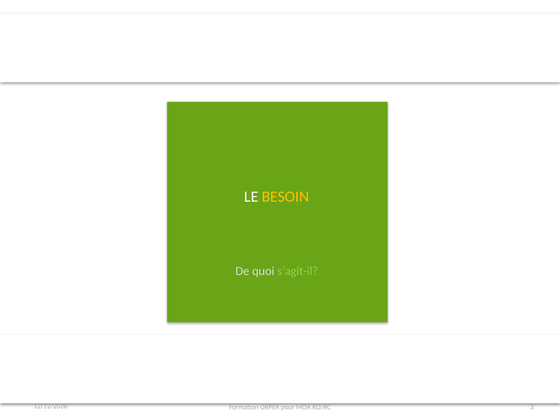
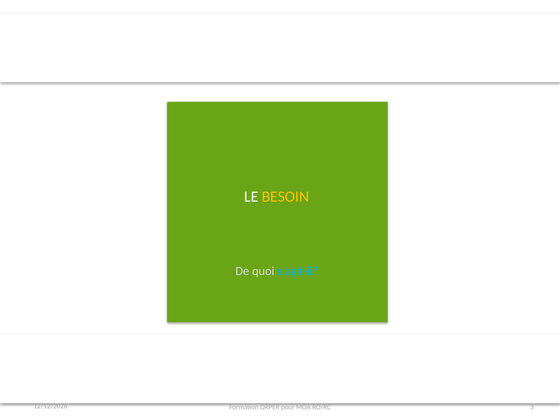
s’agit-il colour: light green -> light blue (298, 271)
